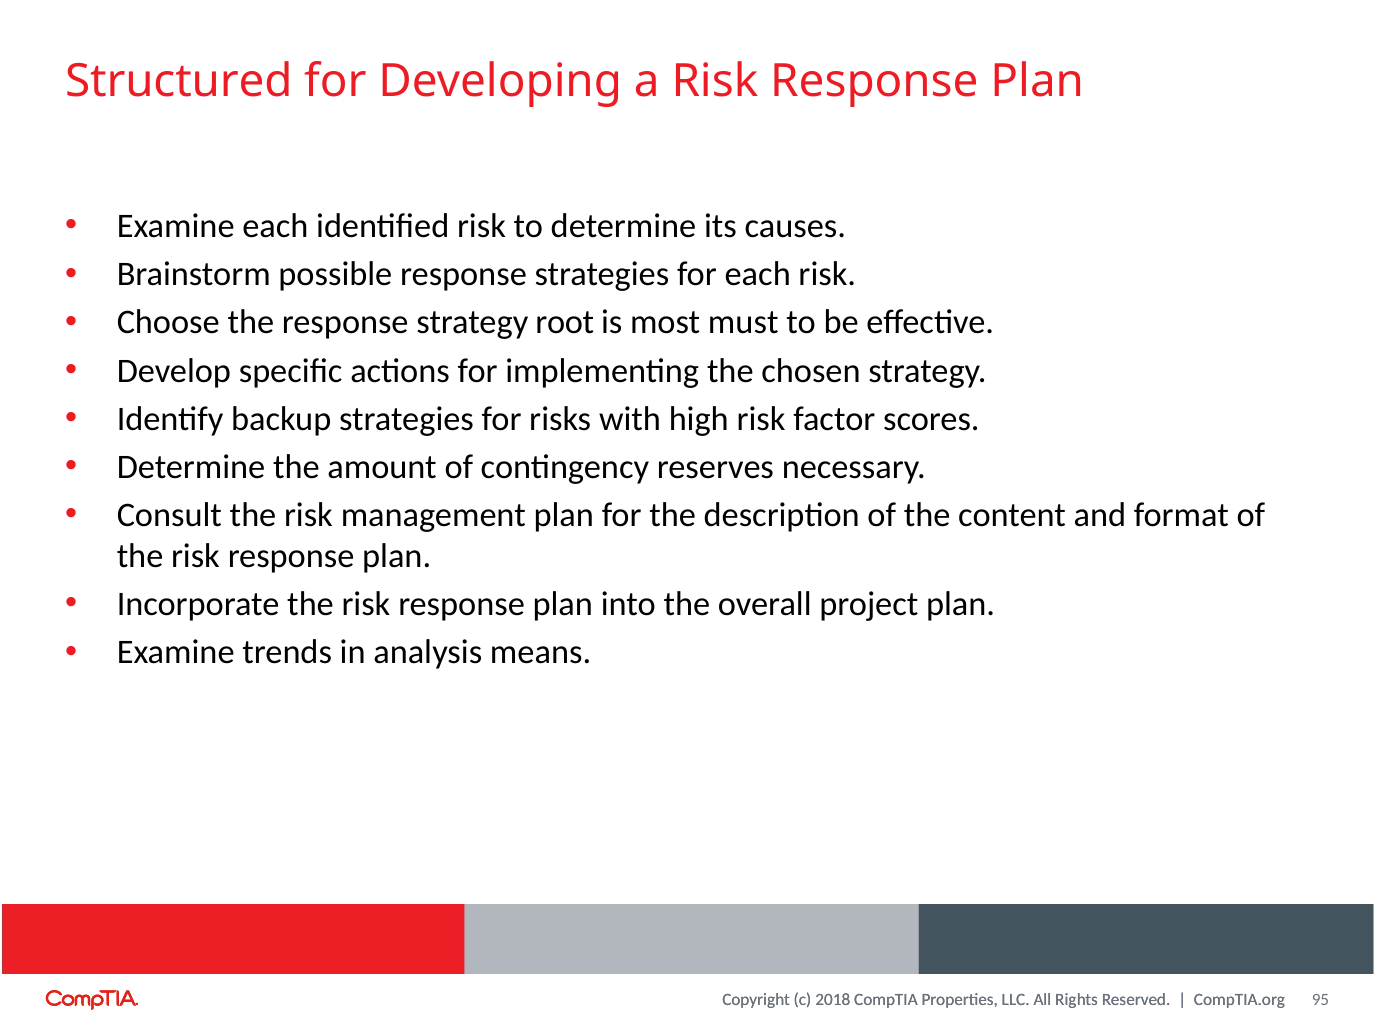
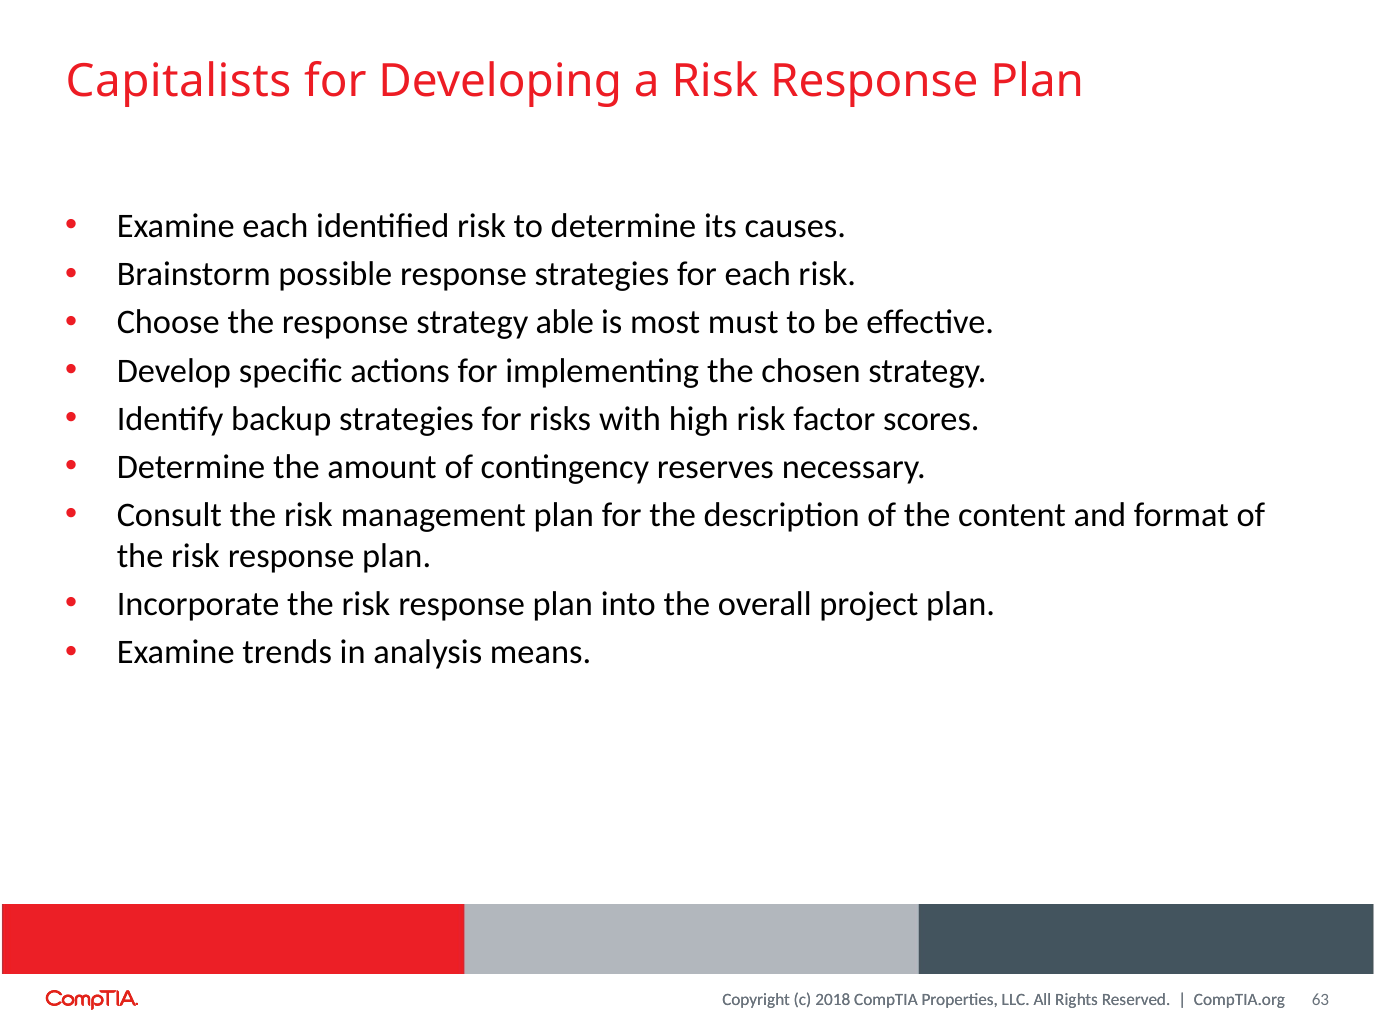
Structured: Structured -> Capitalists (179, 82)
root: root -> able (565, 323)
95: 95 -> 63 (1320, 1000)
